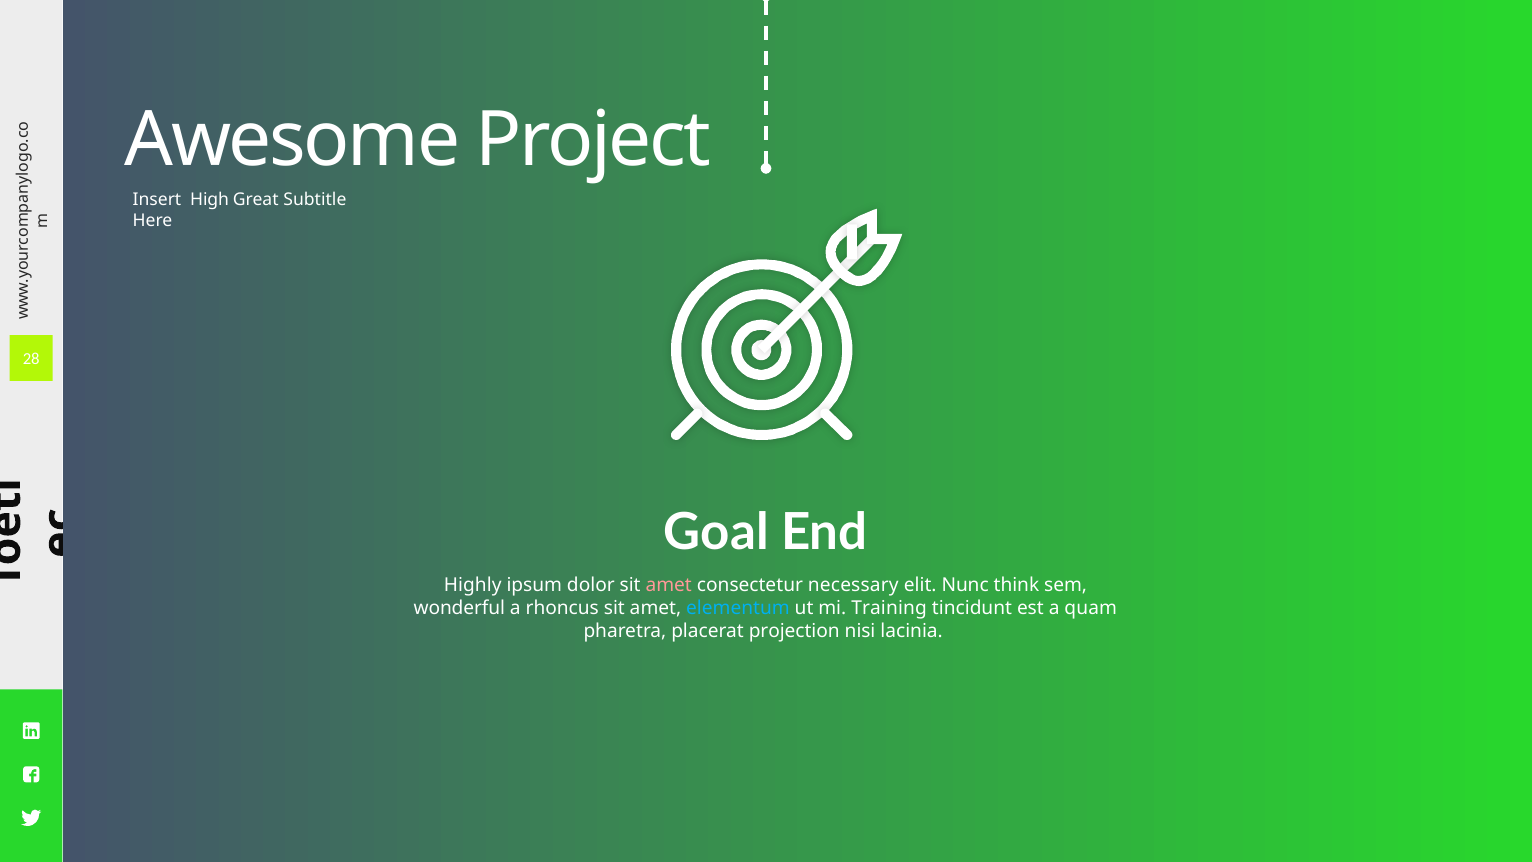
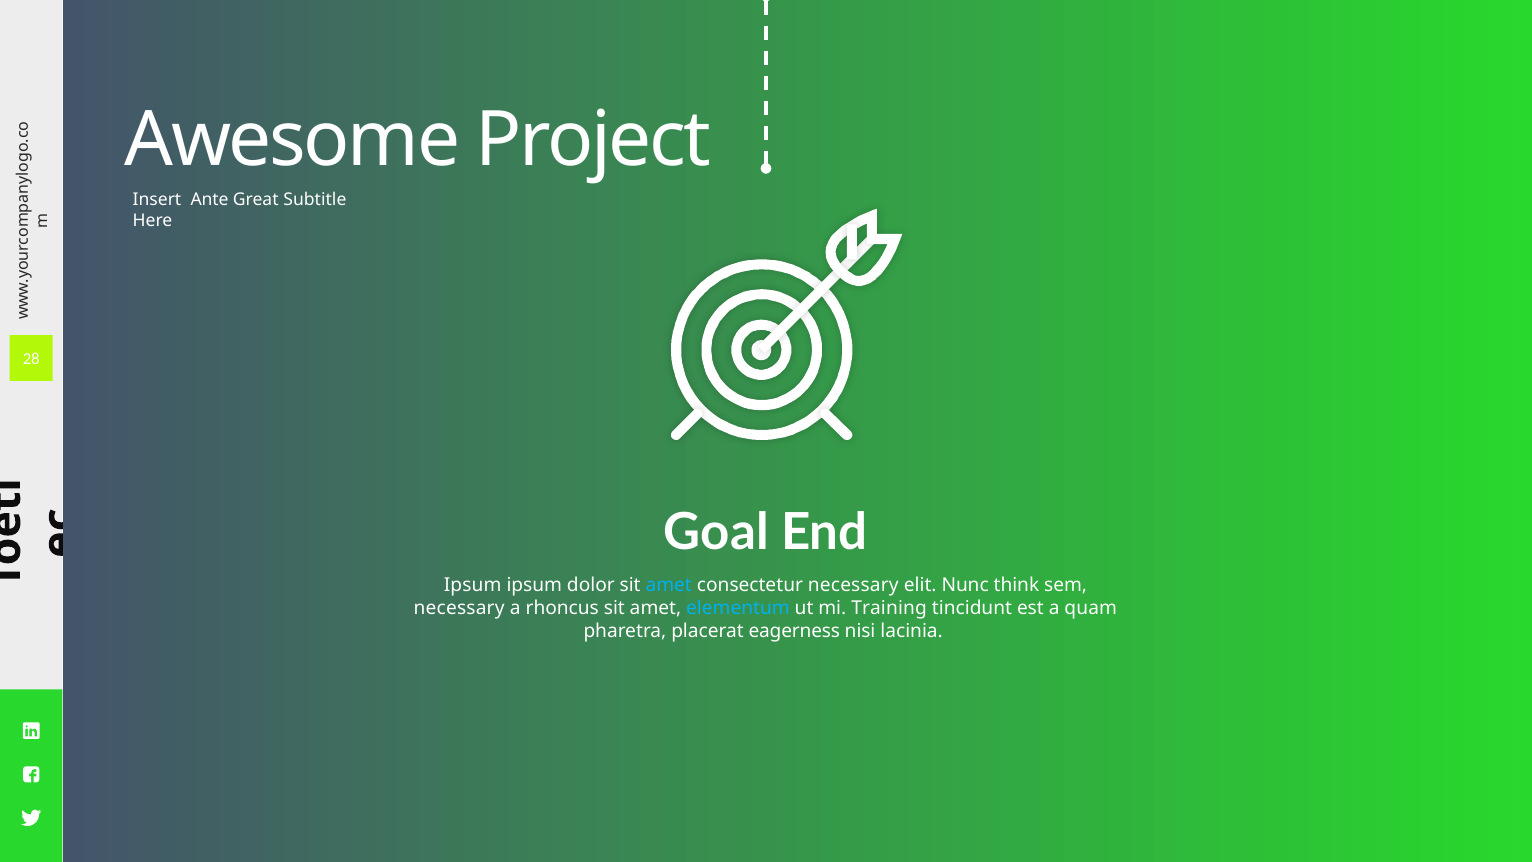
High: High -> Ante (210, 199)
Highly: Highly -> Ipsum (473, 585)
amet colour: pink -> light blue (669, 585)
wonderful: wonderful -> necessary (459, 608)
projection: projection -> eagerness (794, 631)
